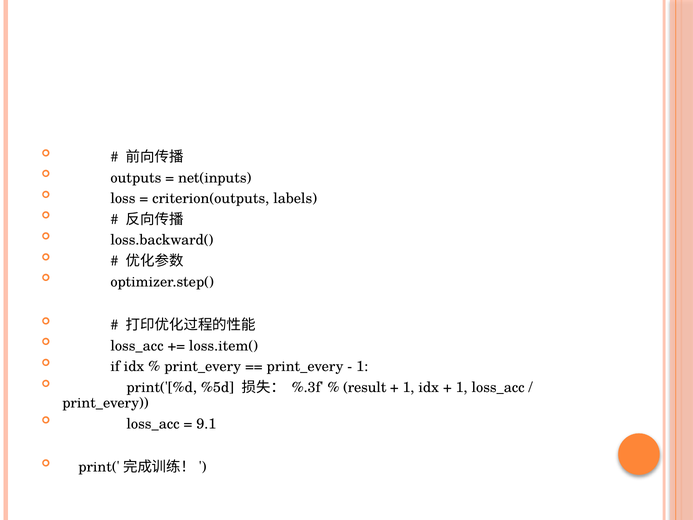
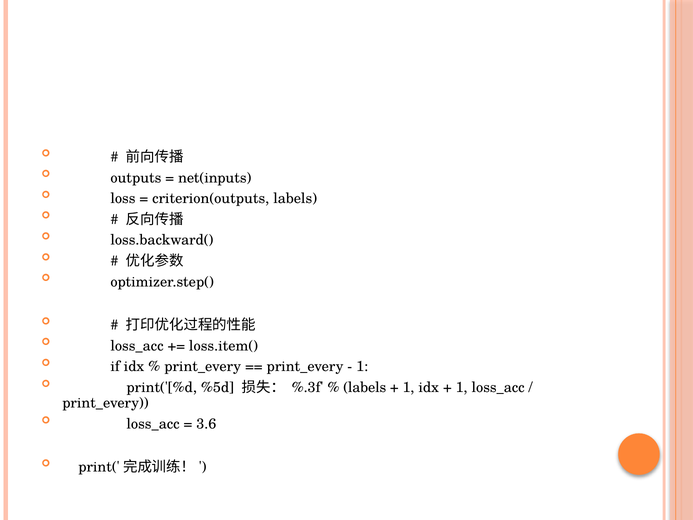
result: result -> labels (365, 387)
9.1: 9.1 -> 3.6 (206, 424)
